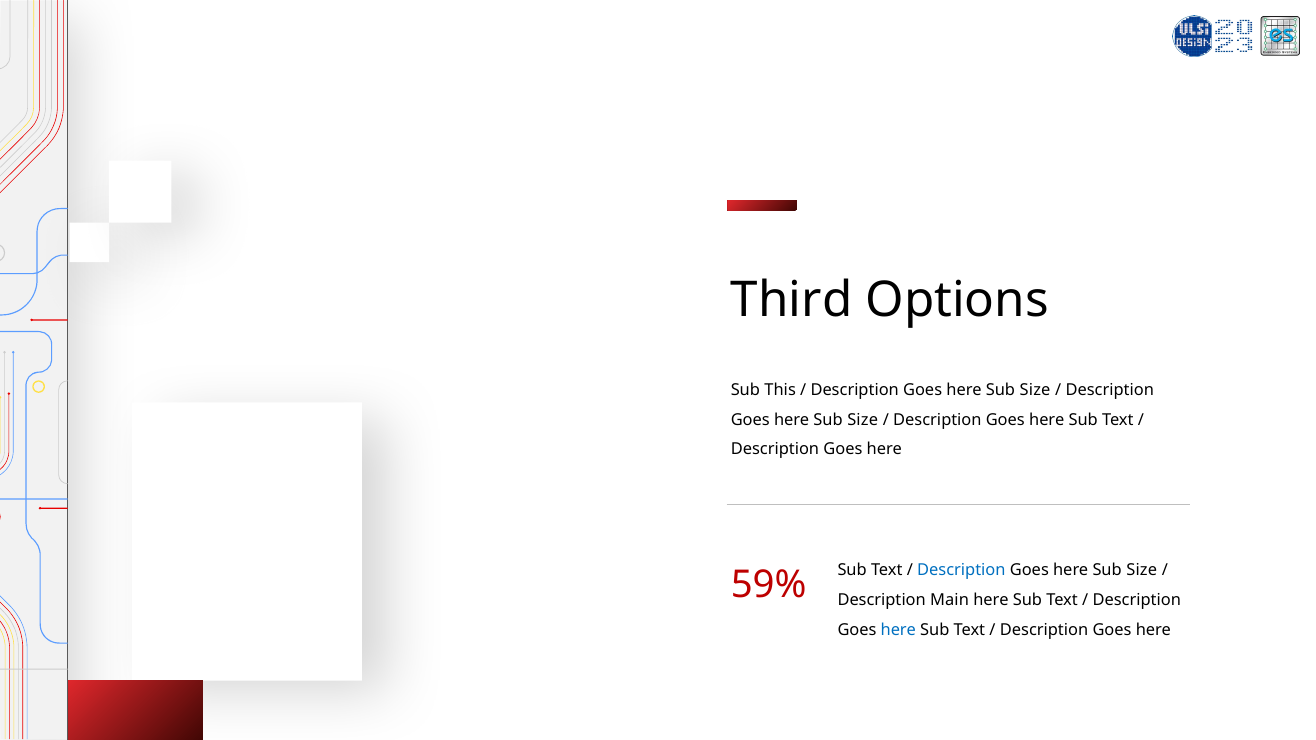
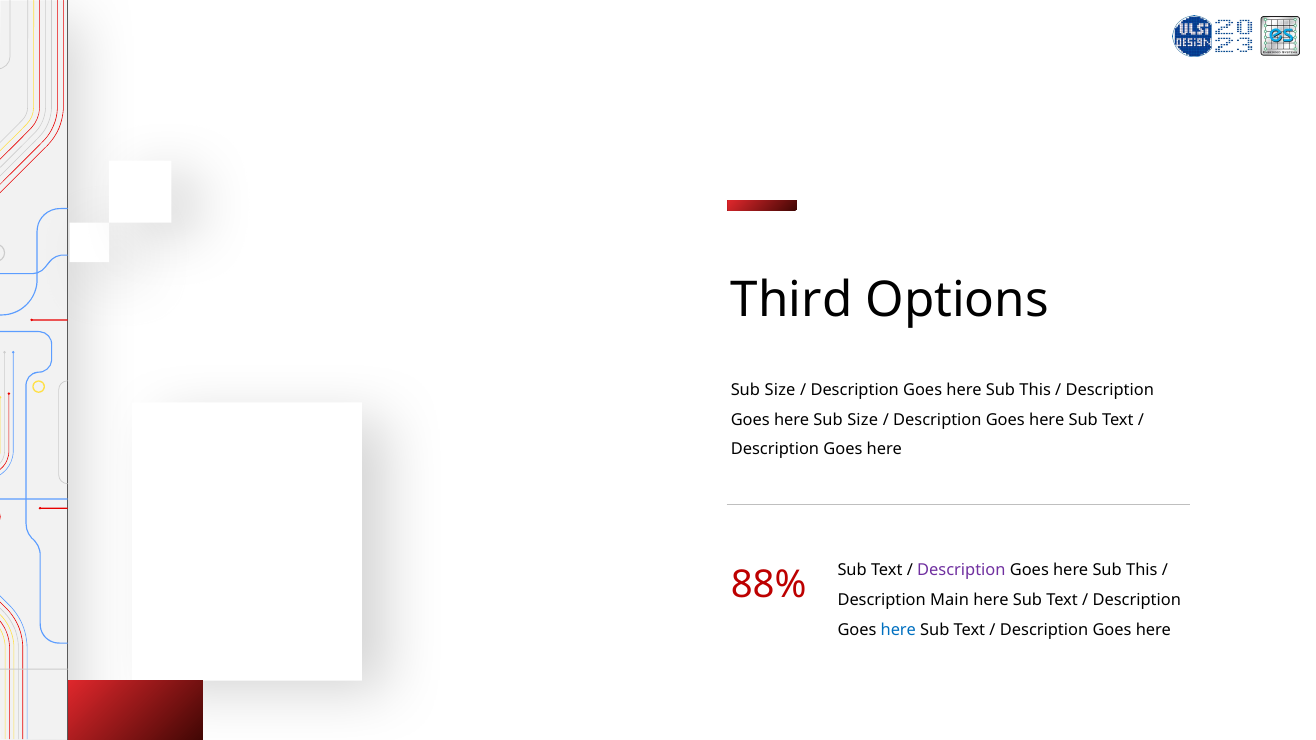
This: This -> Size (780, 390)
Size: Size -> This (1035, 390)
Description colour: blue -> purple (961, 571)
Size: Size -> This (1142, 571)
59%: 59% -> 88% (769, 585)
